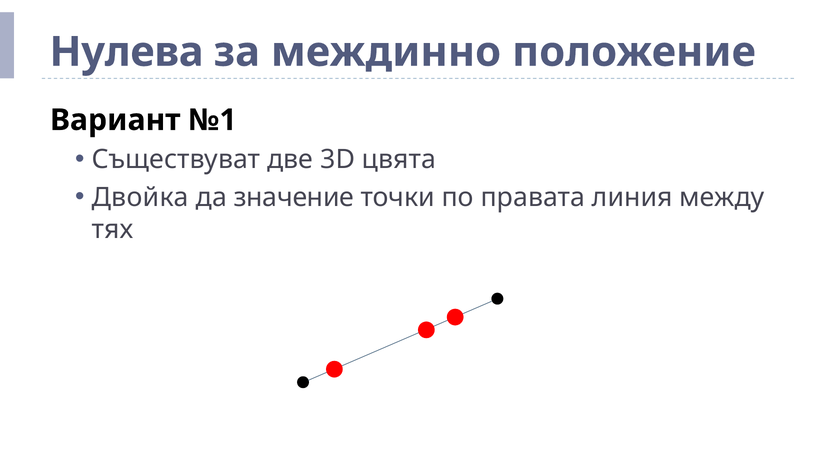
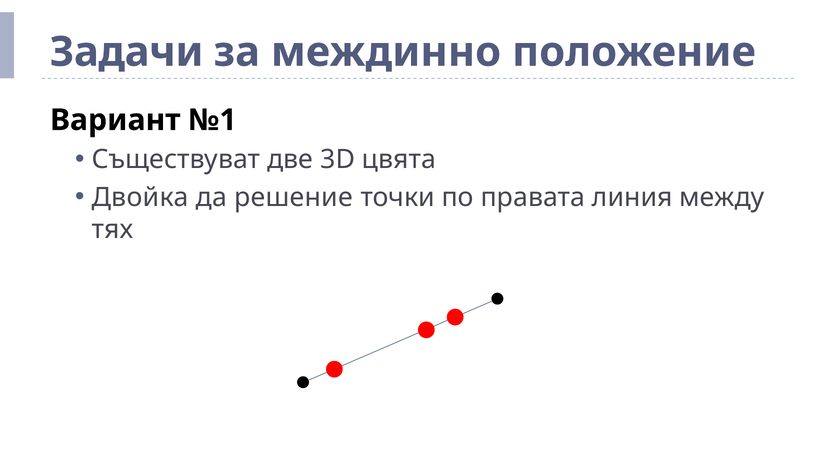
Нулева: Нулева -> Задачи (127, 52)
значение: значение -> решение (294, 198)
